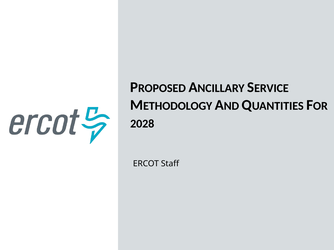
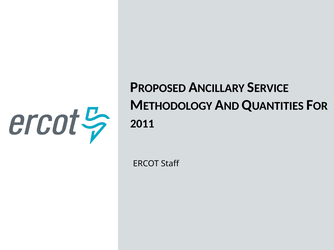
2028: 2028 -> 2011 (142, 124)
